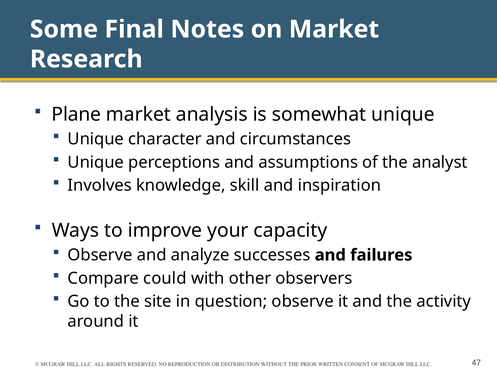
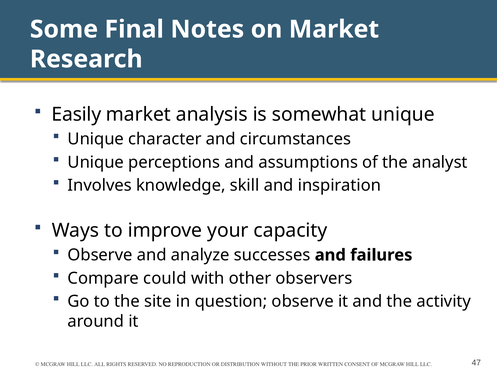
Plane: Plane -> Easily (76, 114)
